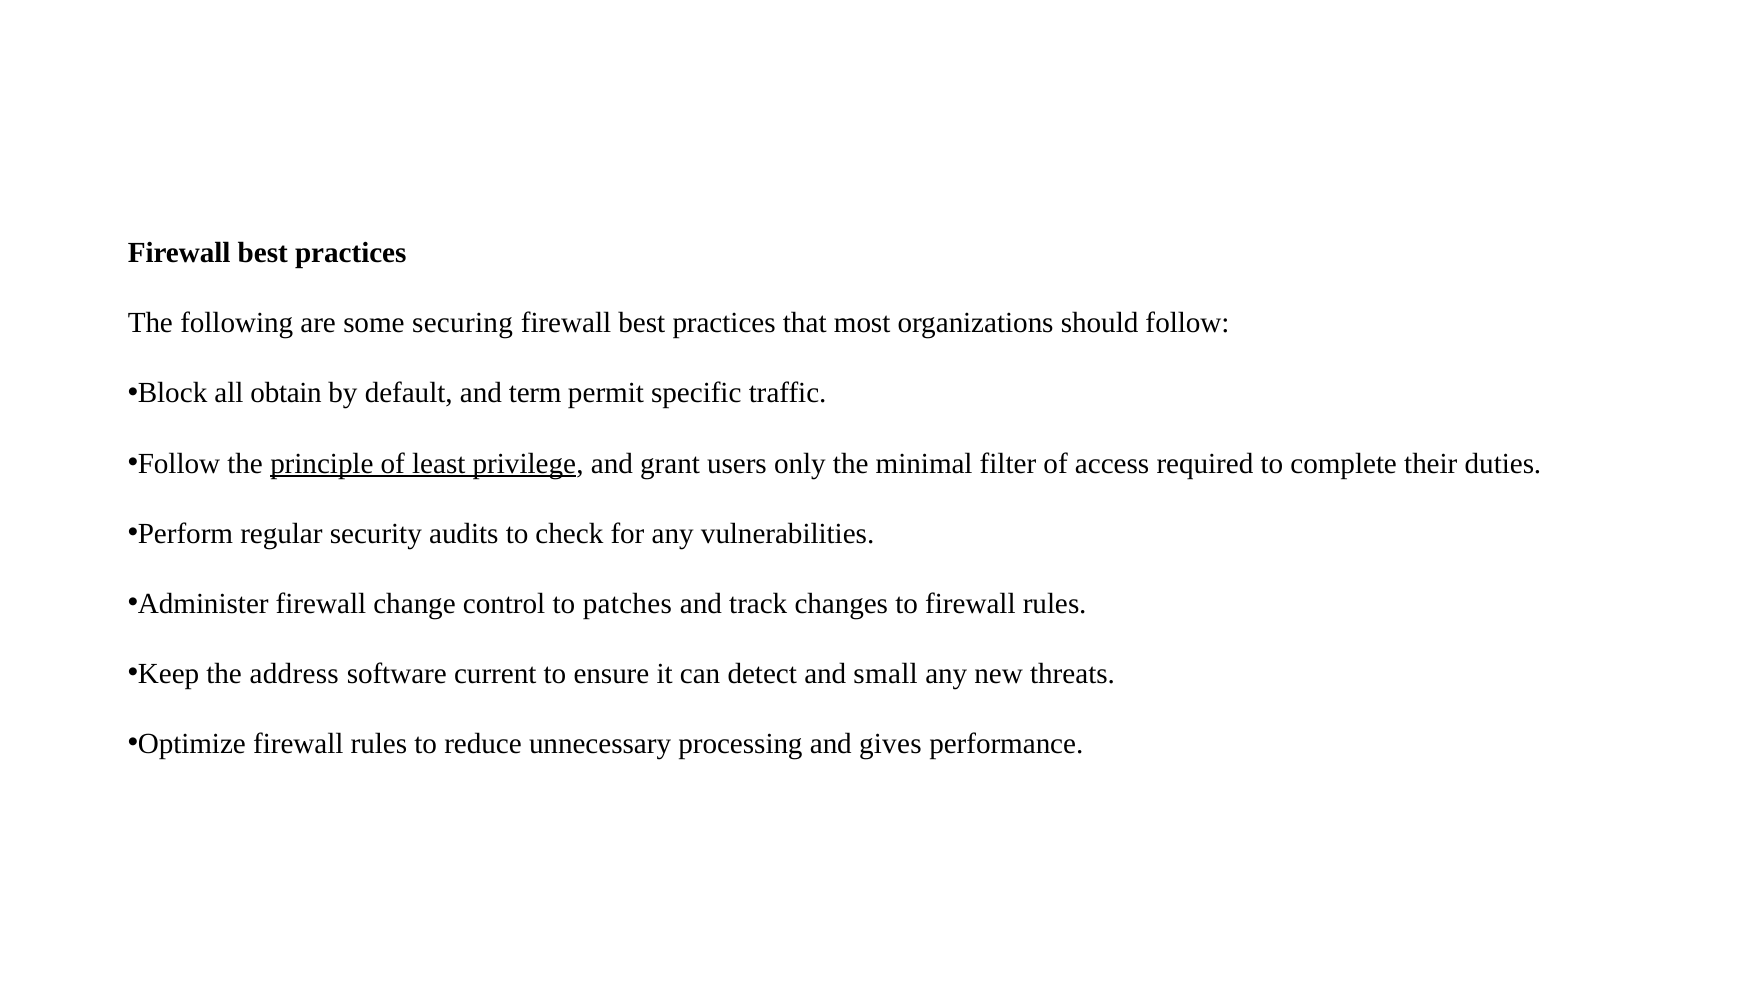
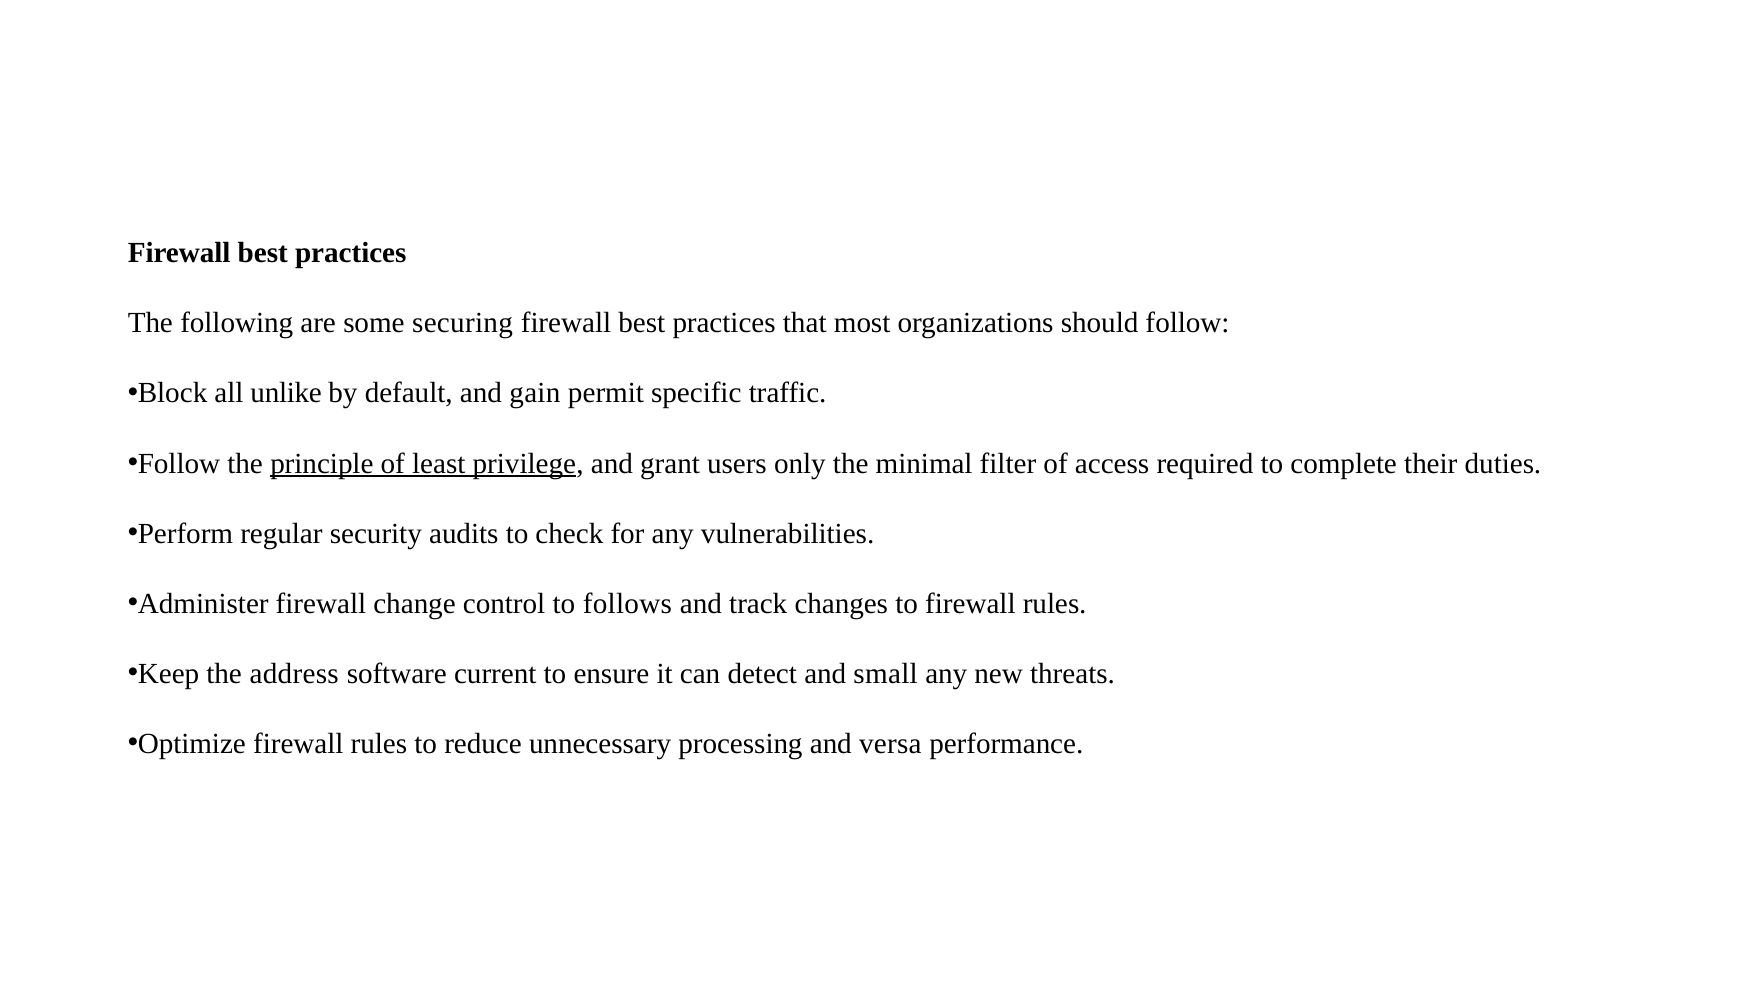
obtain: obtain -> unlike (286, 393)
term: term -> gain (535, 393)
patches: patches -> follows (627, 603)
gives: gives -> versa (890, 743)
